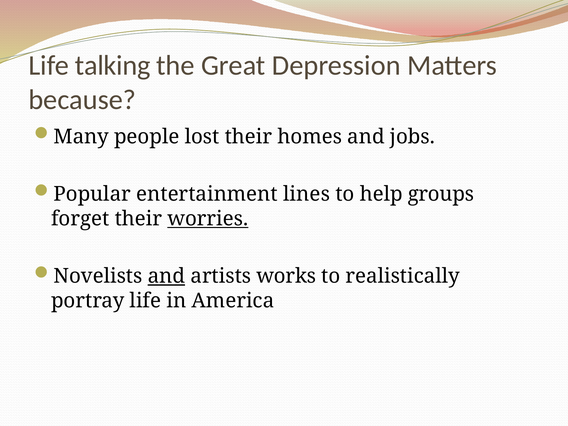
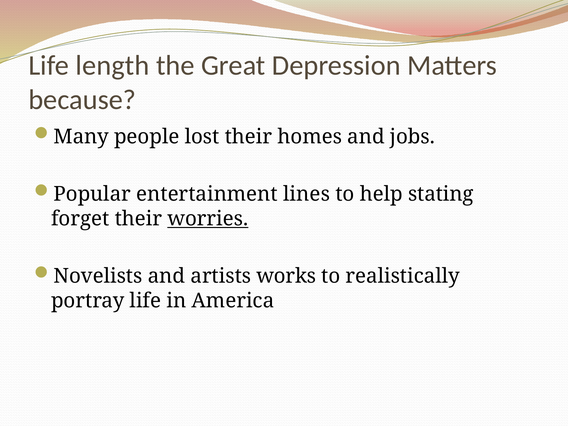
talking: talking -> length (112, 66)
groups: groups -> stating (441, 194)
and underline: present -> none (166, 276)
